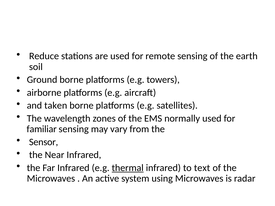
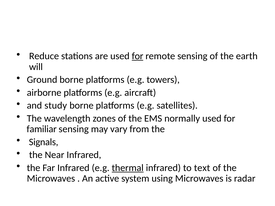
for underline: none -> present (138, 56)
soil: soil -> will (36, 67)
taken: taken -> study (56, 106)
Sensor: Sensor -> Signals (44, 142)
